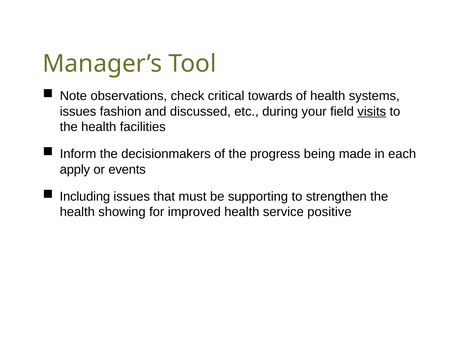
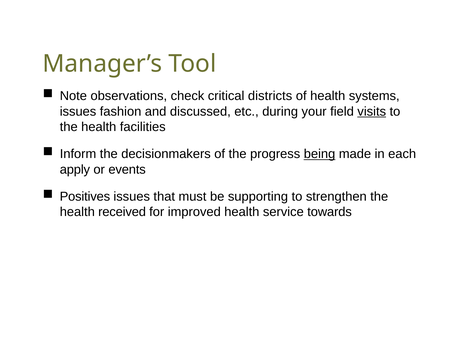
towards: towards -> districts (270, 96)
being underline: none -> present (320, 154)
Including: Including -> Positives (85, 196)
showing: showing -> received (122, 212)
positive: positive -> towards (330, 212)
